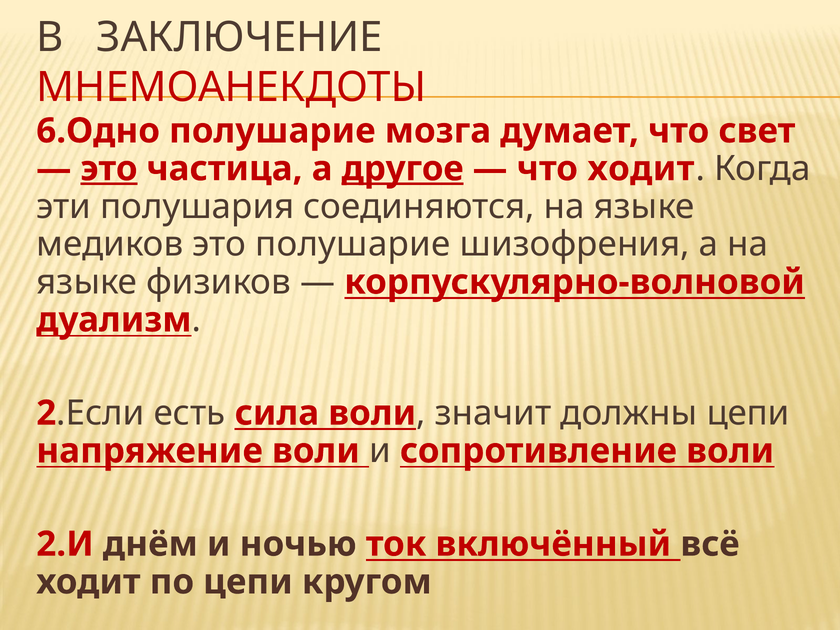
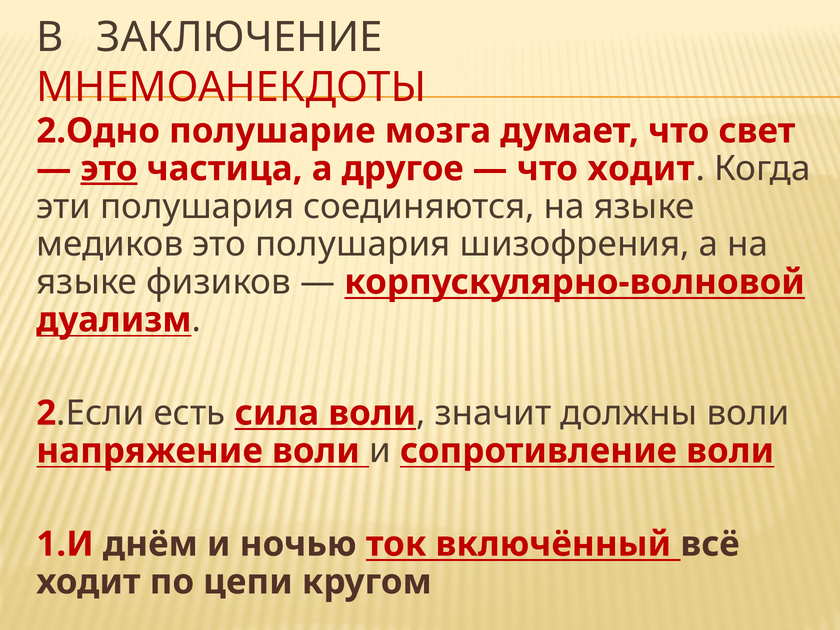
6.Одно: 6.Одно -> 2.Одно (98, 131)
другое underline: present -> none (403, 169)
это полушарие: полушарие -> полушария (353, 244)
должны цепи: цепи -> воли (748, 413)
2.И: 2.И -> 1.И (65, 544)
